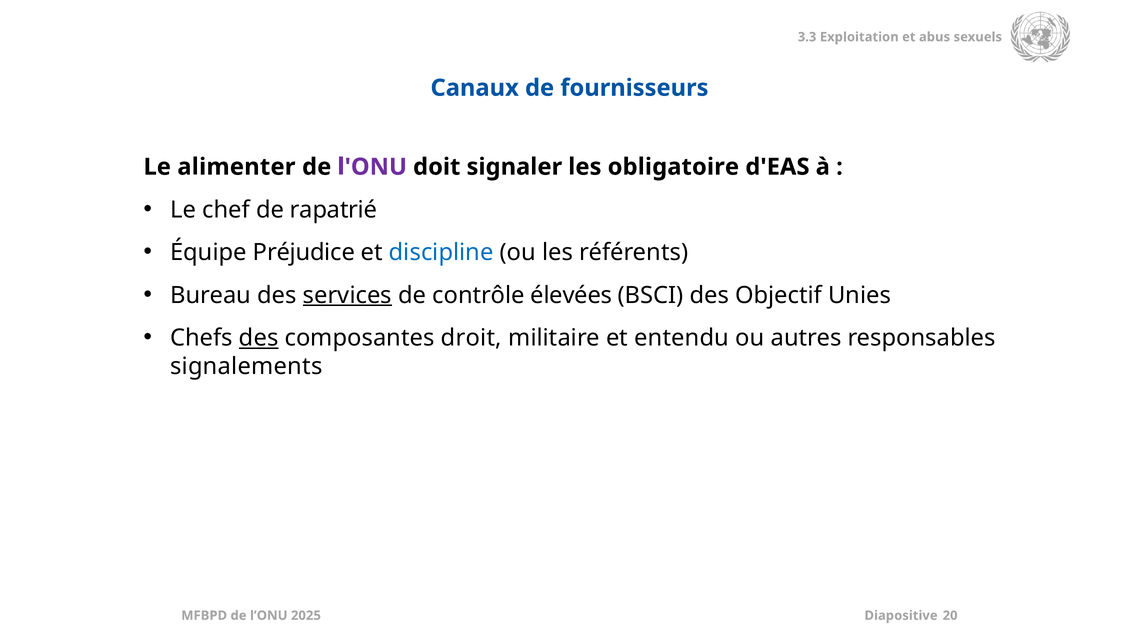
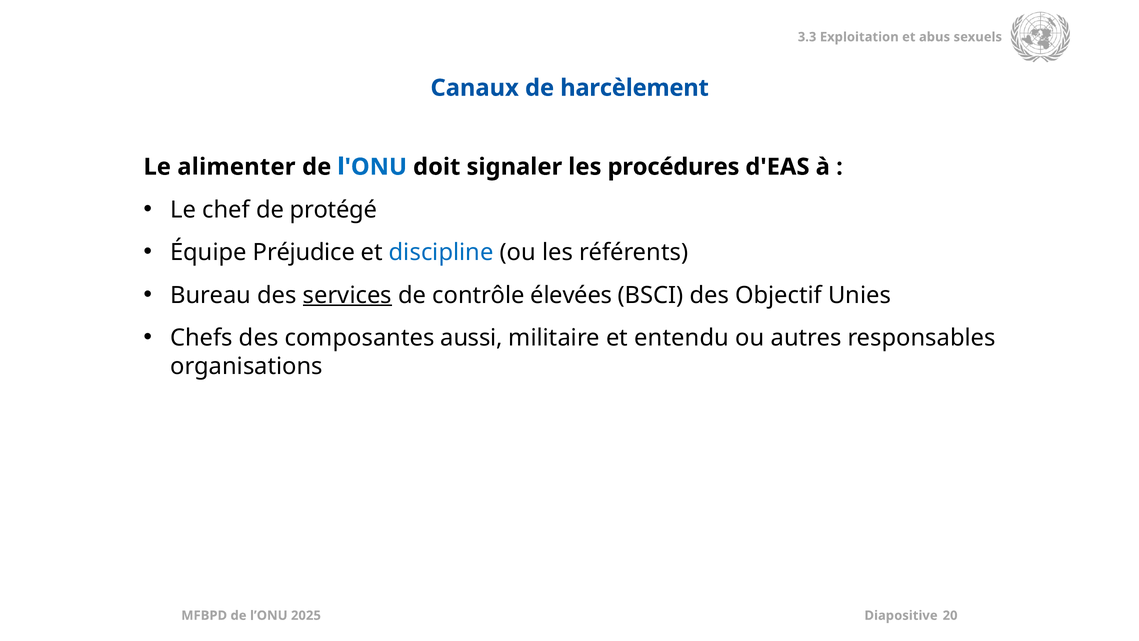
fournisseurs: fournisseurs -> harcèlement (635, 88)
l'ONU colour: purple -> blue (372, 167)
obligatoire: obligatoire -> procédures (674, 167)
rapatrié: rapatrié -> protégé (334, 210)
des underline: present -> none (259, 338)
droit: droit -> aussi (472, 338)
signalements: signalements -> organisations (246, 366)
